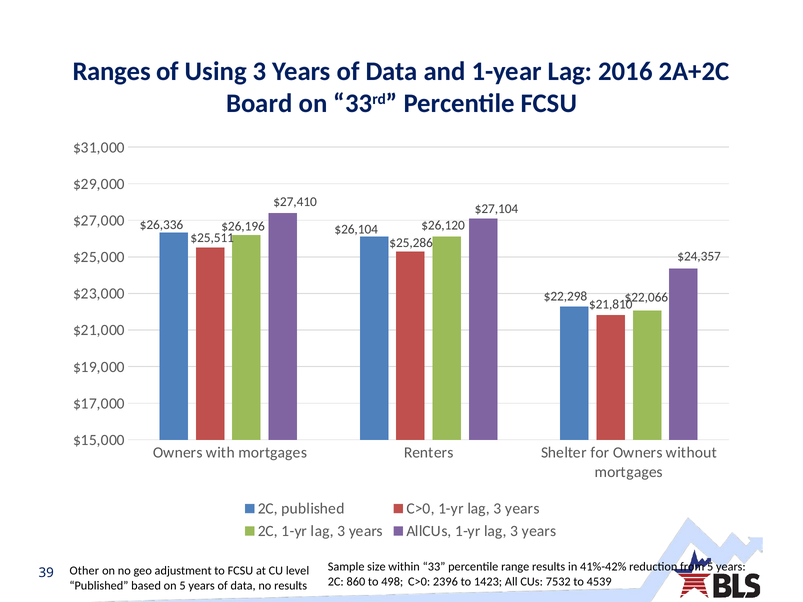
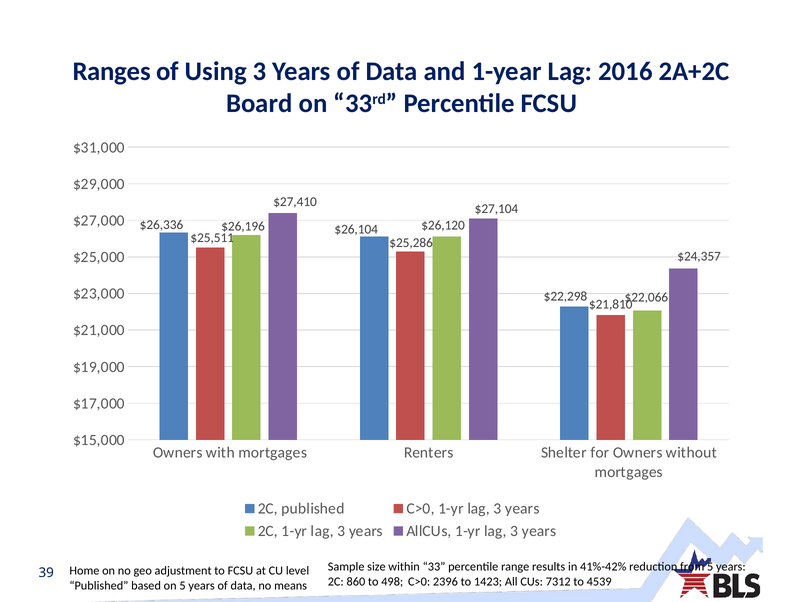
Other: Other -> Home (84, 571)
7532: 7532 -> 7312 (558, 582)
no results: results -> means (291, 586)
